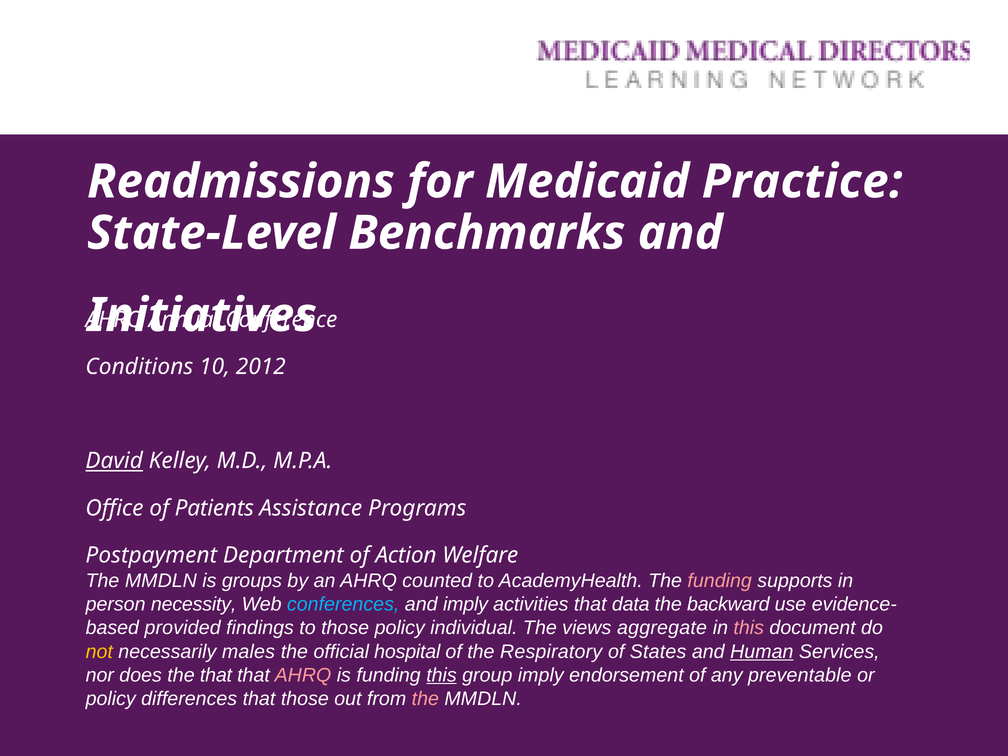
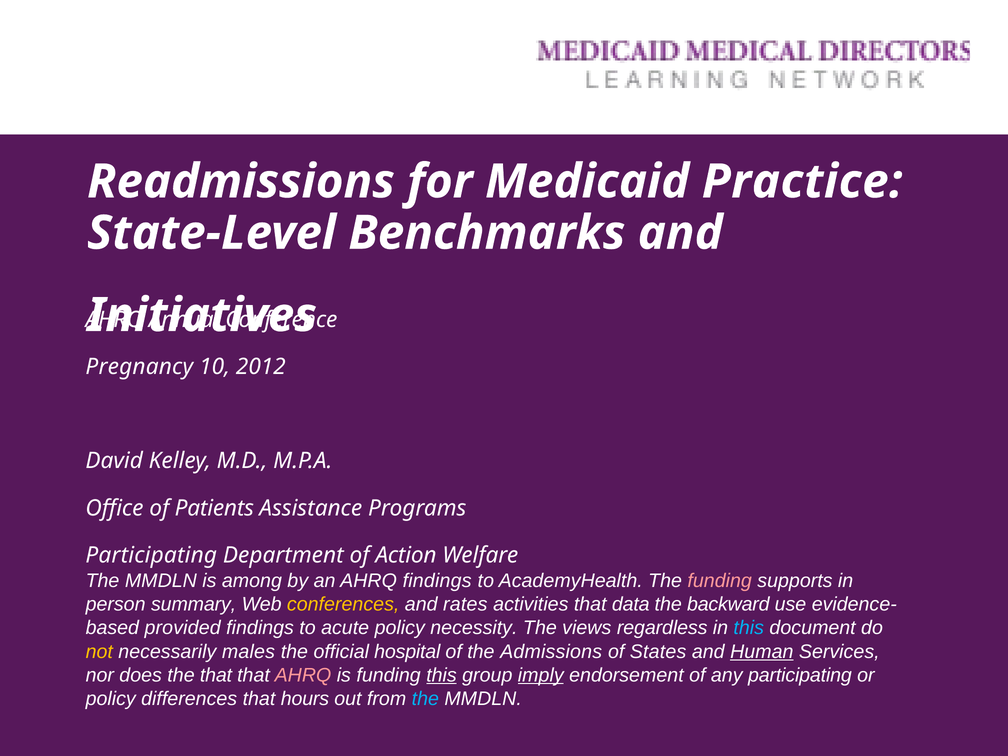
Conditions: Conditions -> Pregnancy (139, 367)
David underline: present -> none (114, 461)
Postpayment: Postpayment -> Participating (151, 555)
groups: groups -> among (252, 581)
AHRQ counted: counted -> findings (437, 581)
necessity: necessity -> summary (194, 604)
conferences colour: light blue -> yellow (343, 604)
and imply: imply -> rates (465, 604)
to those: those -> acute (345, 628)
individual: individual -> necessity (474, 628)
aggregate: aggregate -> regardless (662, 628)
this colour: pink -> light blue (749, 628)
Respiratory: Respiratory -> Admissions (551, 652)
imply underline: none -> present (541, 675)
any preventable: preventable -> participating (800, 675)
that those: those -> hours (305, 699)
the colour: pink -> light blue (425, 699)
